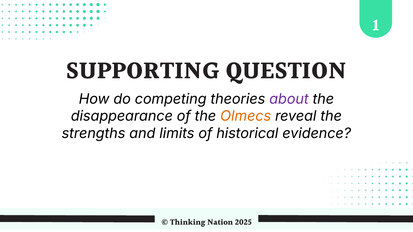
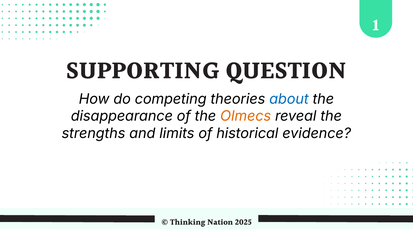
about colour: purple -> blue (289, 99)
